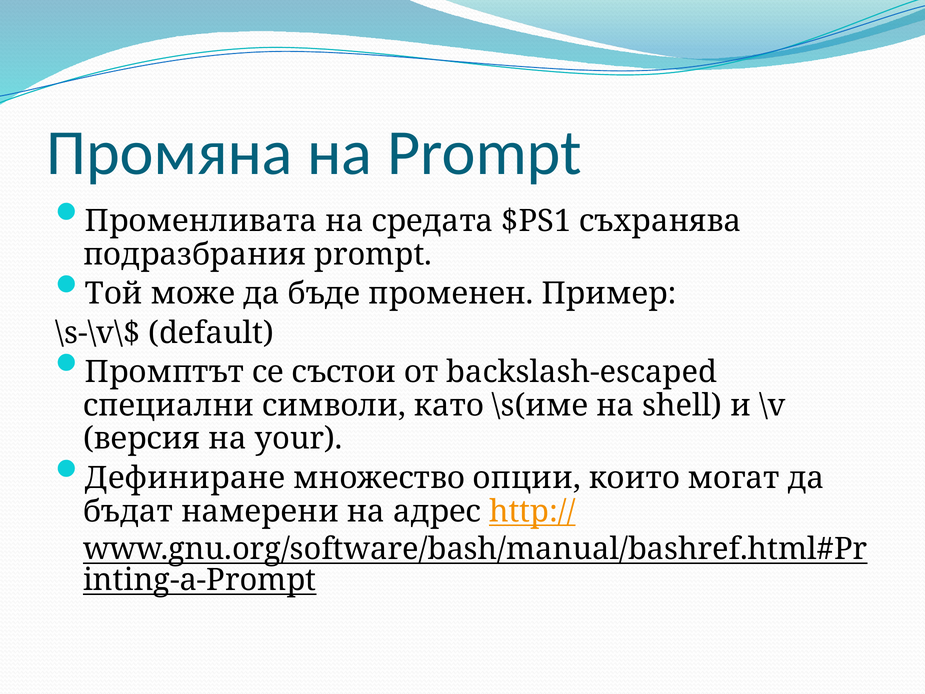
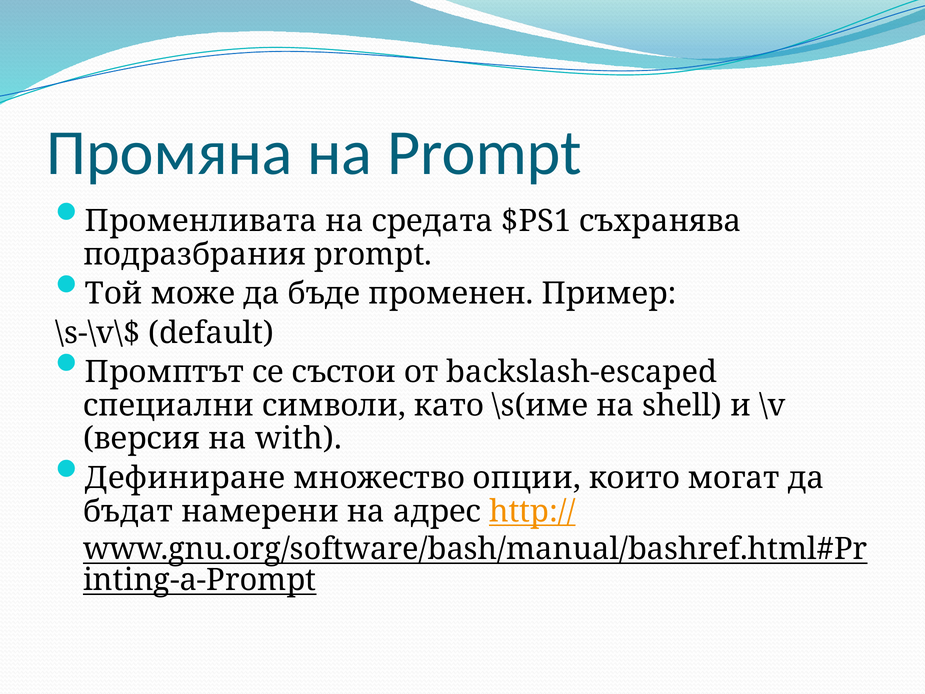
your: your -> with (299, 439)
